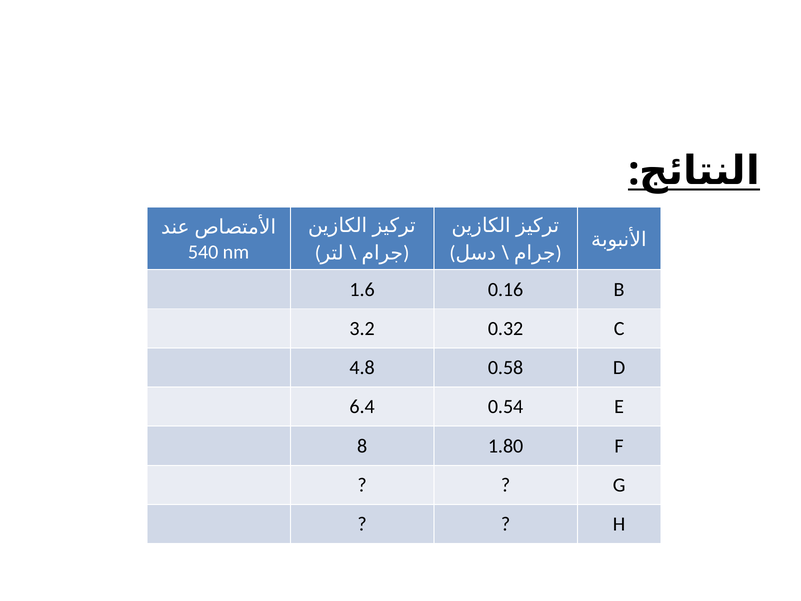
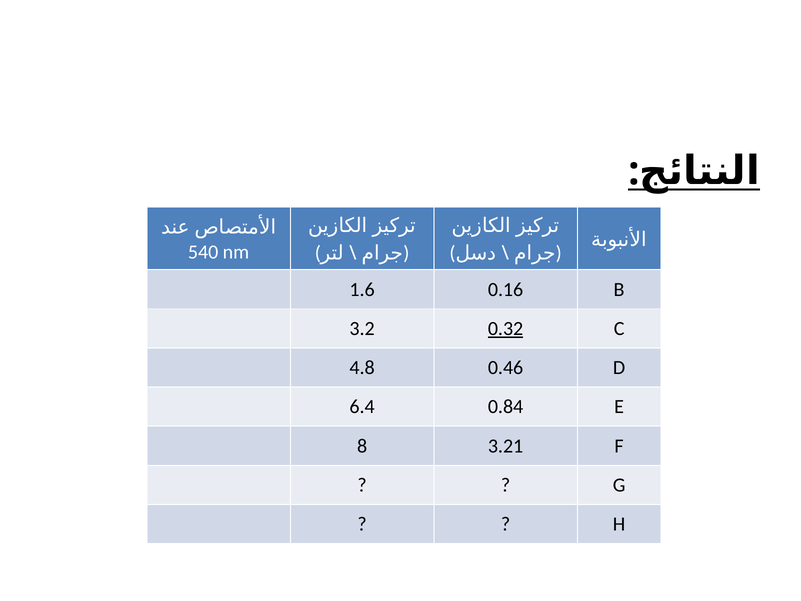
0.32 underline: none -> present (506, 328)
0.58: 0.58 -> 0.46 (506, 368)
0.54: 0.54 -> 0.84 (506, 407)
1.80: 1.80 -> 3.21 (506, 446)
